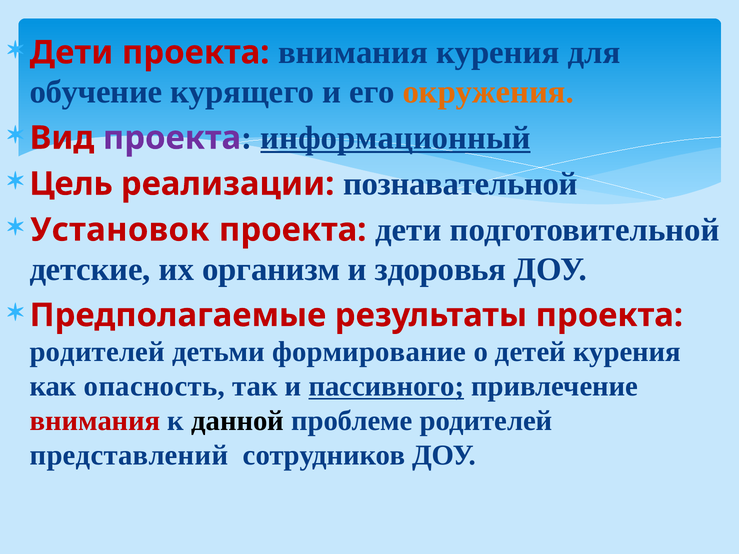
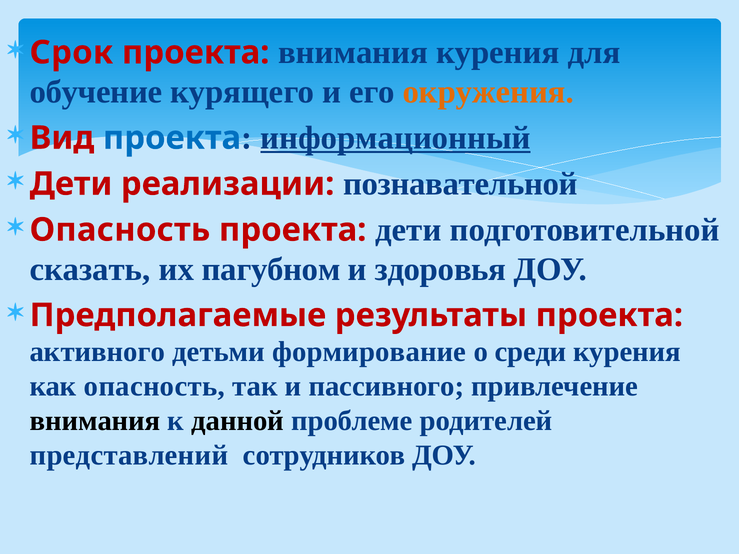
Дети: Дети -> Срок (71, 53)
проекта colour: purple -> blue (172, 138)
Цель: Цель -> Дети (71, 184)
Установок: Установок -> Опасность (120, 230)
детские: детские -> сказать (90, 269)
организм: организм -> пагубном (271, 269)
родителей: родителей -> активного (97, 352)
детей: детей -> среди (531, 352)
пассивного underline: present -> none (386, 387)
внимания colour: red -> black (95, 421)
